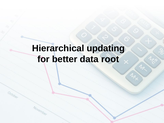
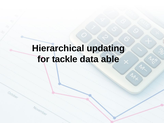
better: better -> tackle (65, 59)
root: root -> able (110, 59)
